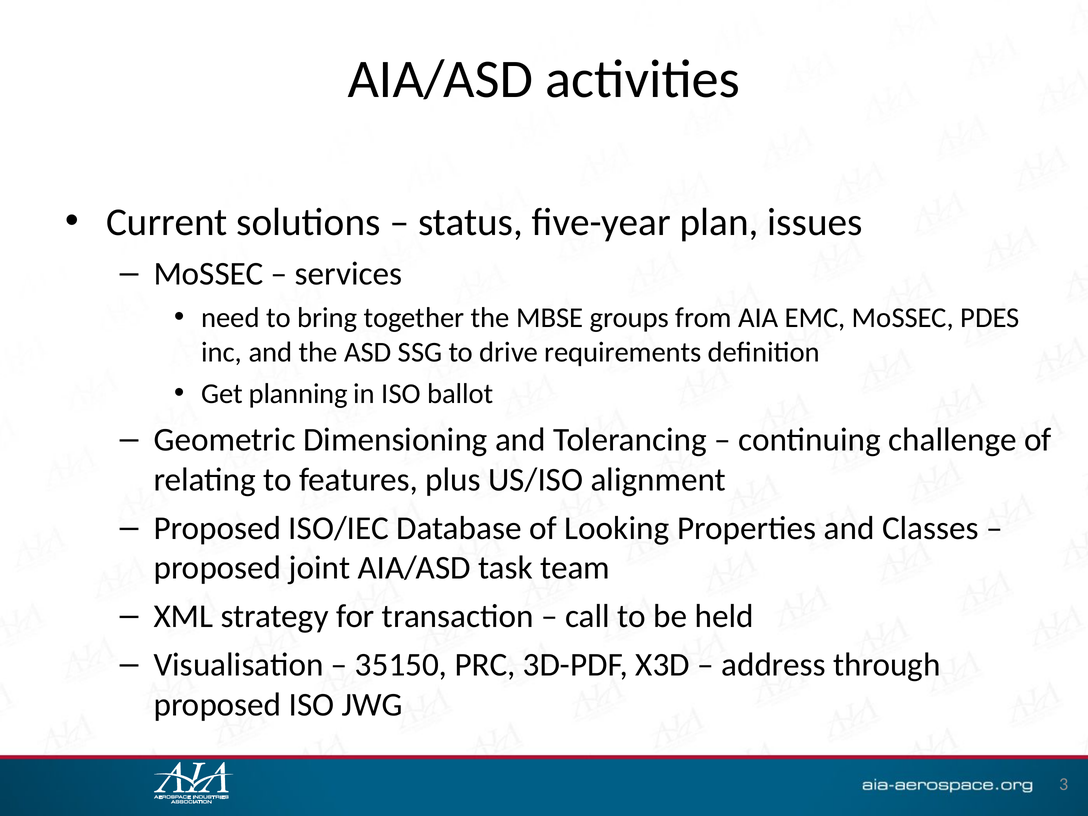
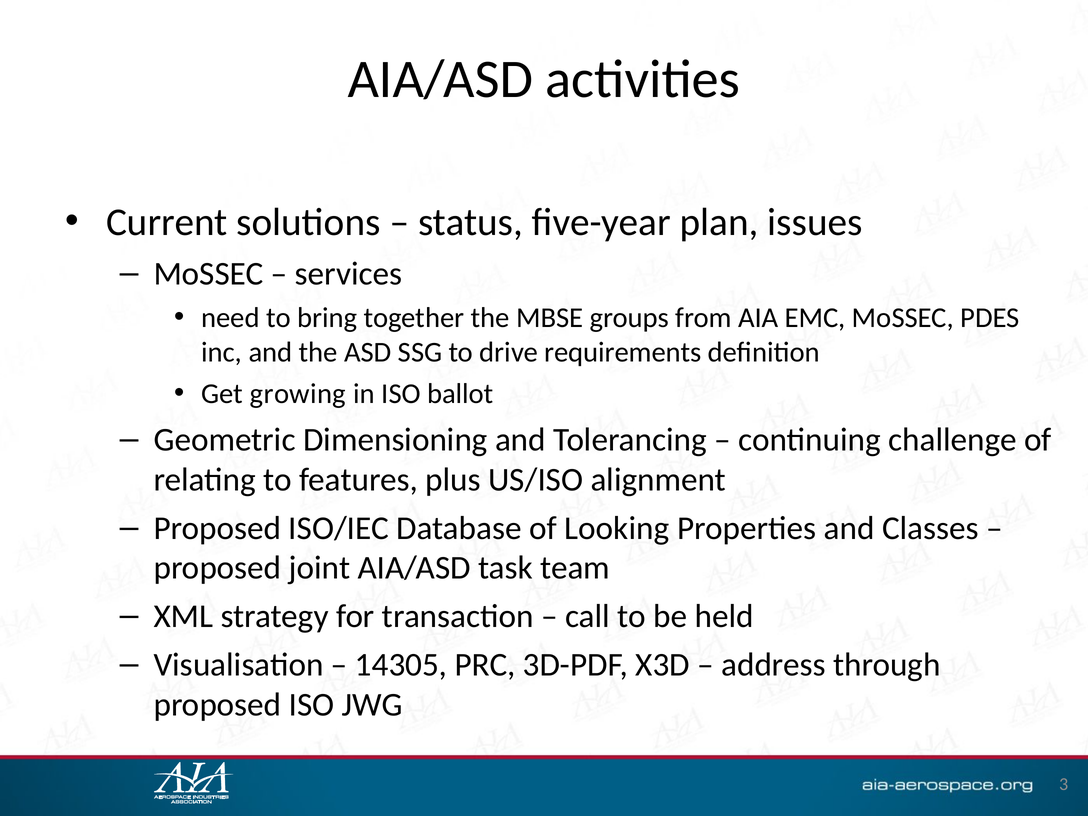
planning: planning -> growing (298, 394)
35150: 35150 -> 14305 (401, 665)
